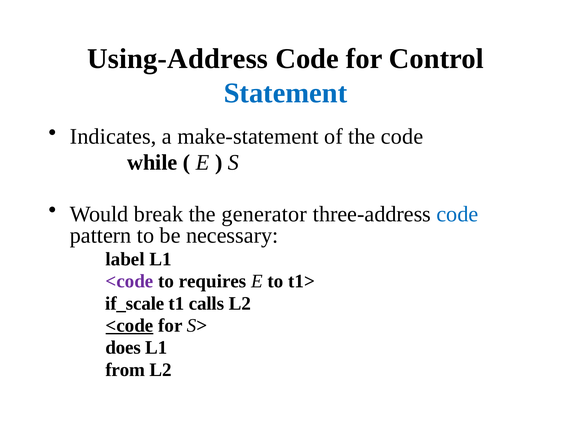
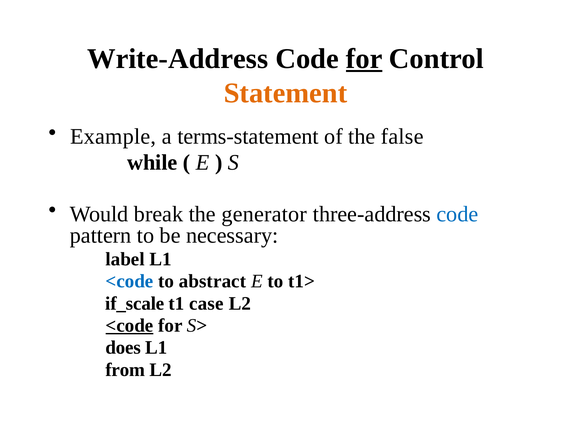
Using-Address: Using-Address -> Write-Address (178, 59)
for underline: none -> present (364, 59)
Statement colour: blue -> orange (285, 93)
Indicates: Indicates -> Example (113, 136)
make-statement: make-statement -> terms-statement (248, 136)
the code: code -> false (402, 136)
<code colour: purple -> blue (130, 281)
requires: requires -> abstract (212, 281)
calls: calls -> case (206, 303)
